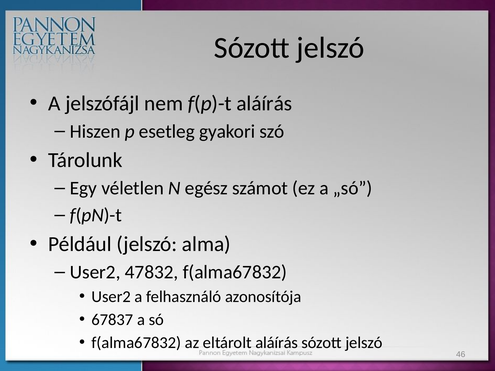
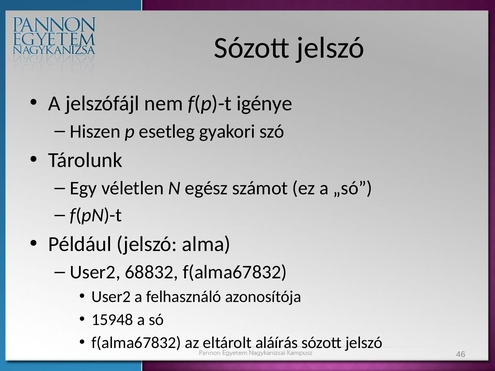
f(p)-t aláírás: aláírás -> igénye (264, 103)
47832: 47832 -> 68832 (152, 272)
67837: 67837 -> 15948 (112, 320)
